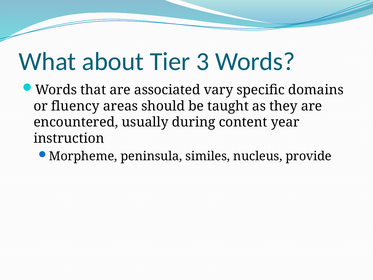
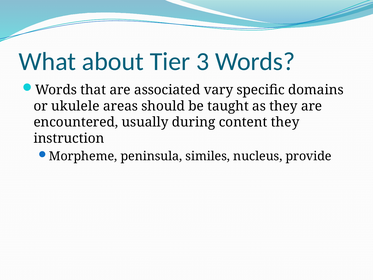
fluency: fluency -> ukulele (75, 106)
content year: year -> they (285, 122)
